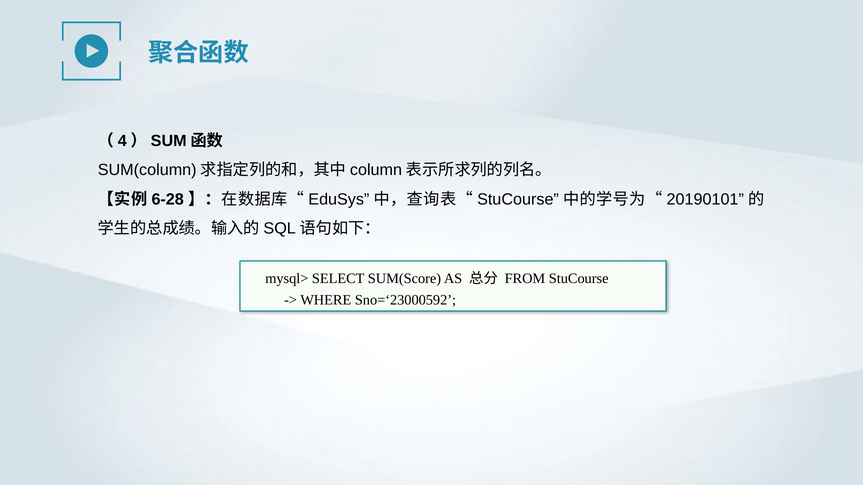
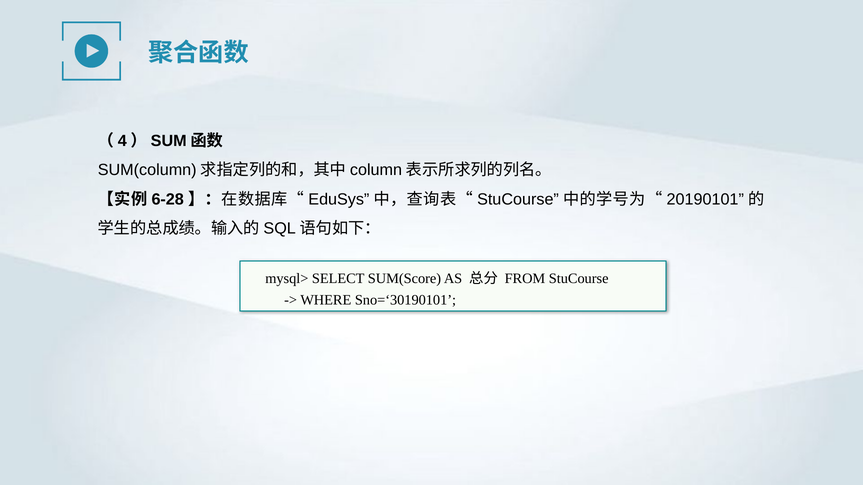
Sno=‘23000592: Sno=‘23000592 -> Sno=‘30190101 (405, 300)
